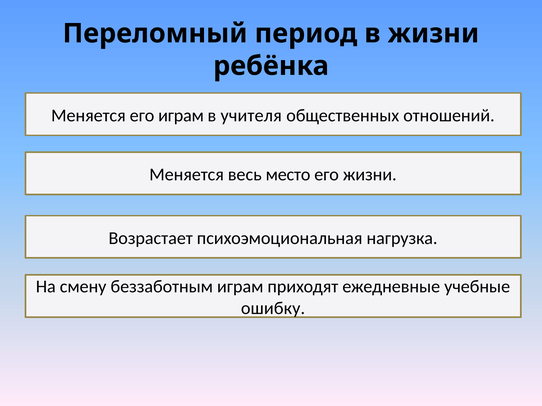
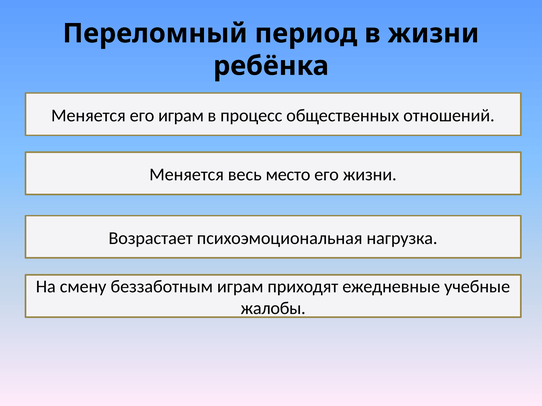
учителя: учителя -> процесс (251, 116)
ошибку: ошибку -> жалобы (273, 308)
